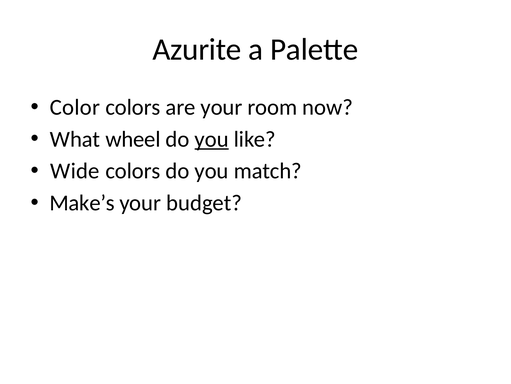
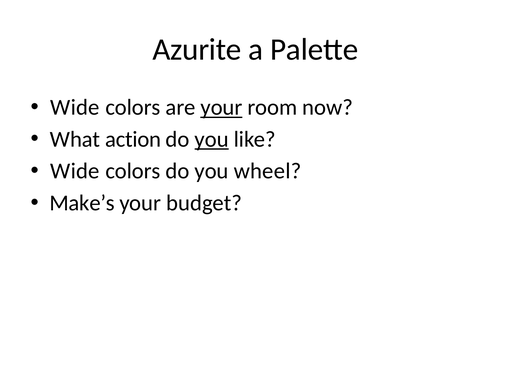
Color: Color -> Wide (75, 107)
your underline: none -> present (221, 107)
wheel: wheel -> action (133, 139)
match: match -> wheel (268, 171)
